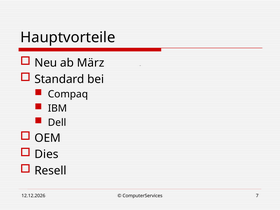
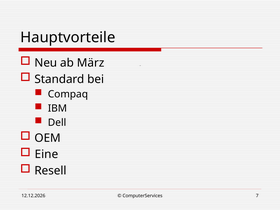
Dies: Dies -> Eine (46, 154)
